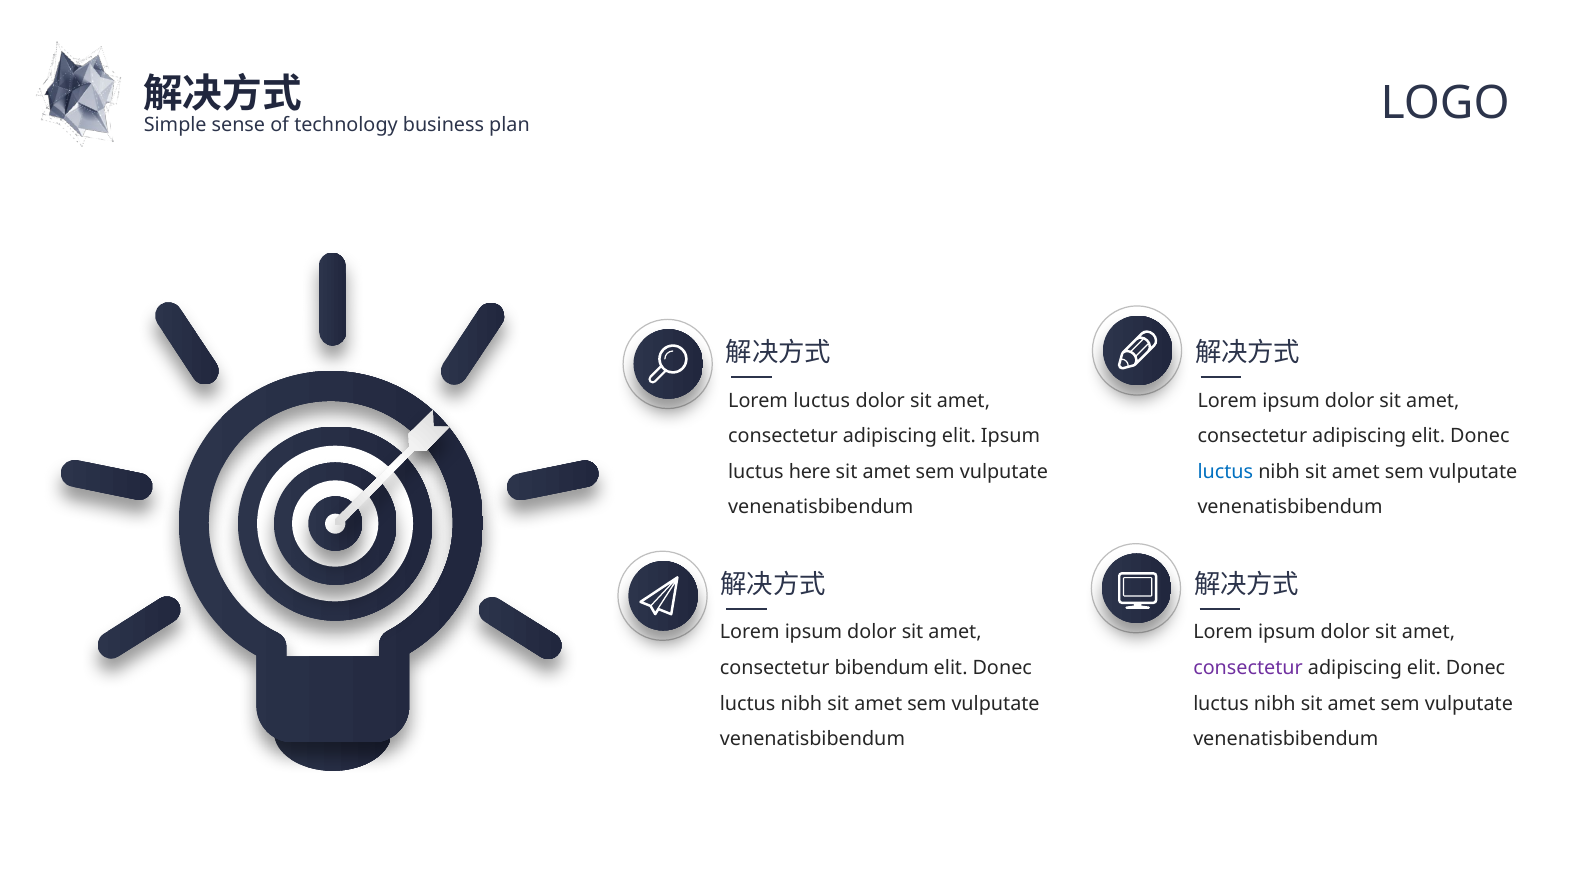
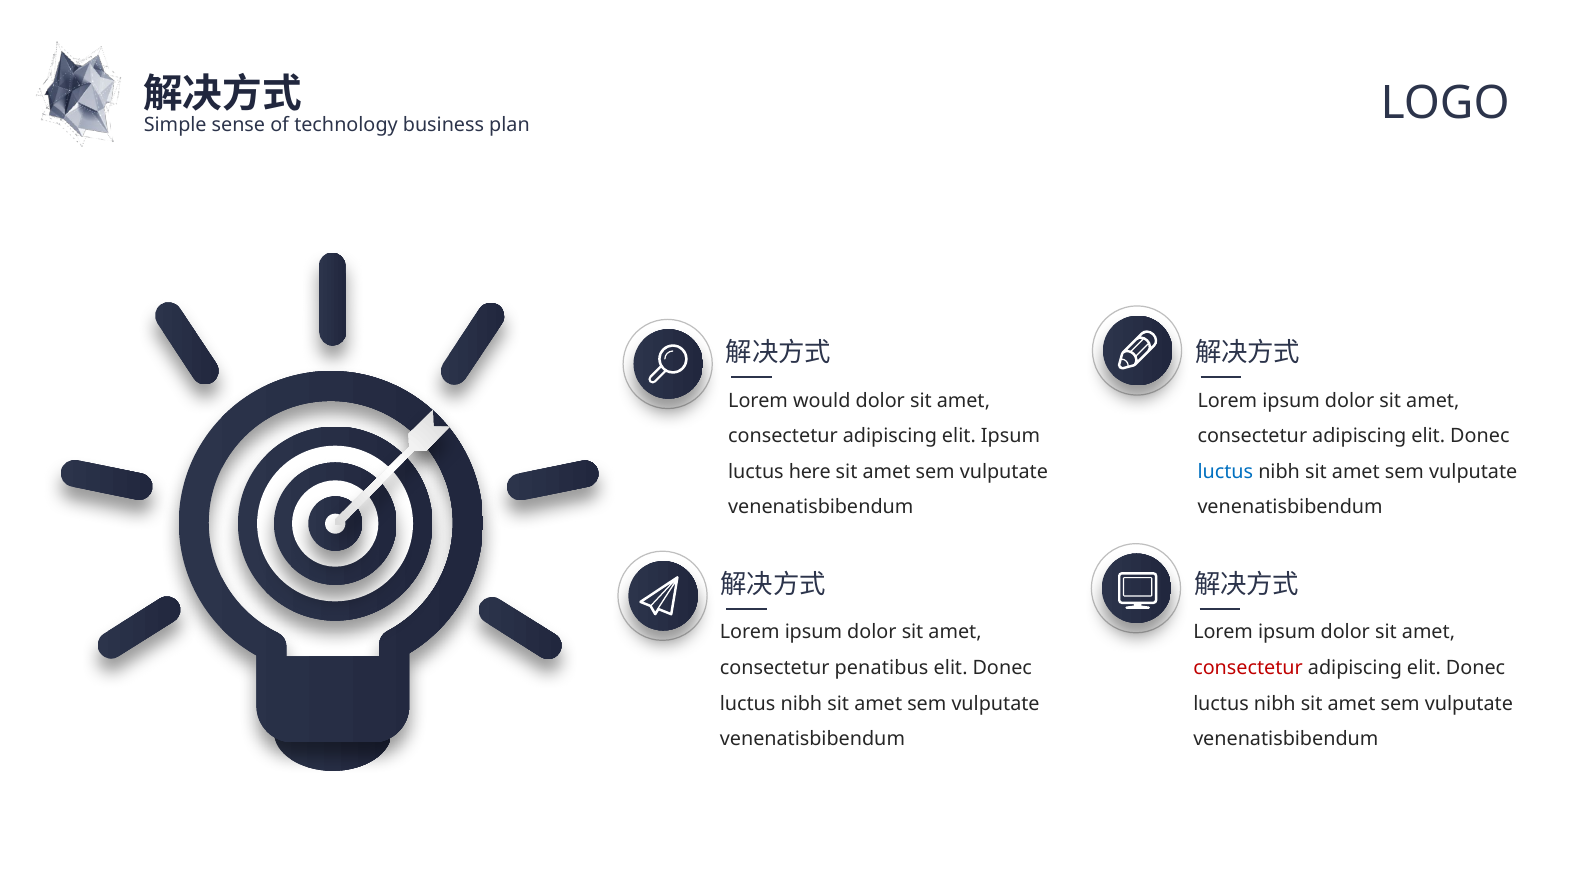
Lorem luctus: luctus -> would (822, 400)
bibendum: bibendum -> penatibus (882, 668)
consectetur colour: purple -> red (1248, 668)
